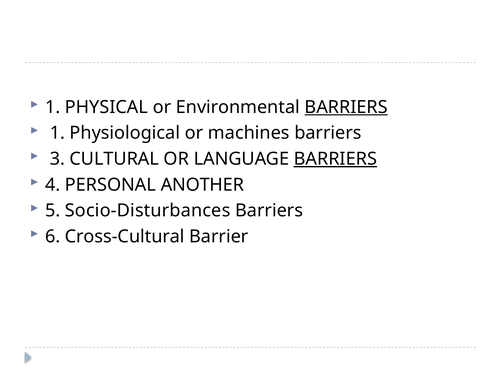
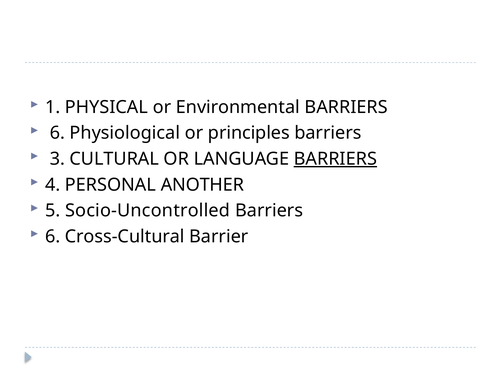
BARRIERS underline: present -> none (346, 107)
1: 1 -> 6 (57, 133)
machines: machines -> principles (249, 133)
Socio-Disturbances: Socio-Disturbances -> Socio-Uncontrolled (148, 211)
